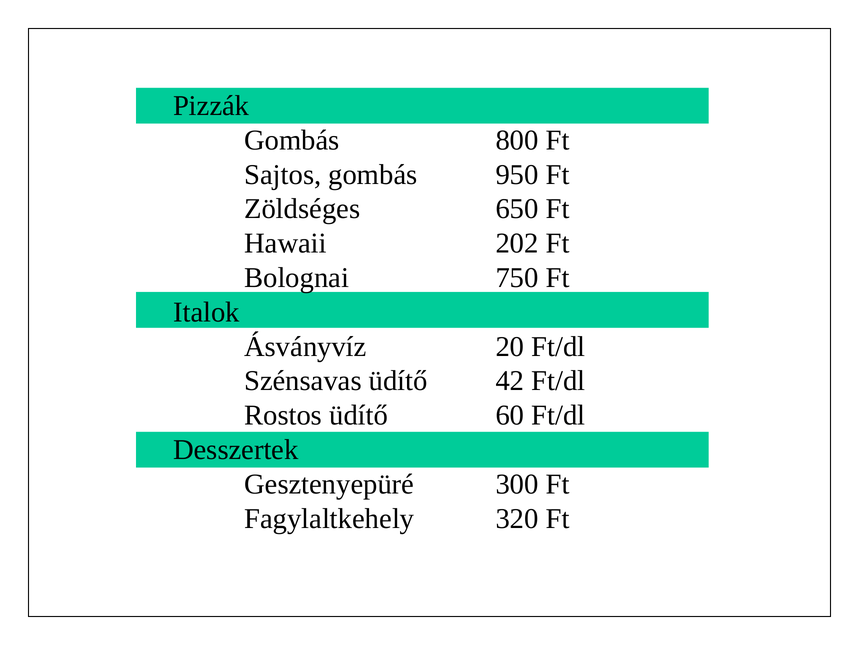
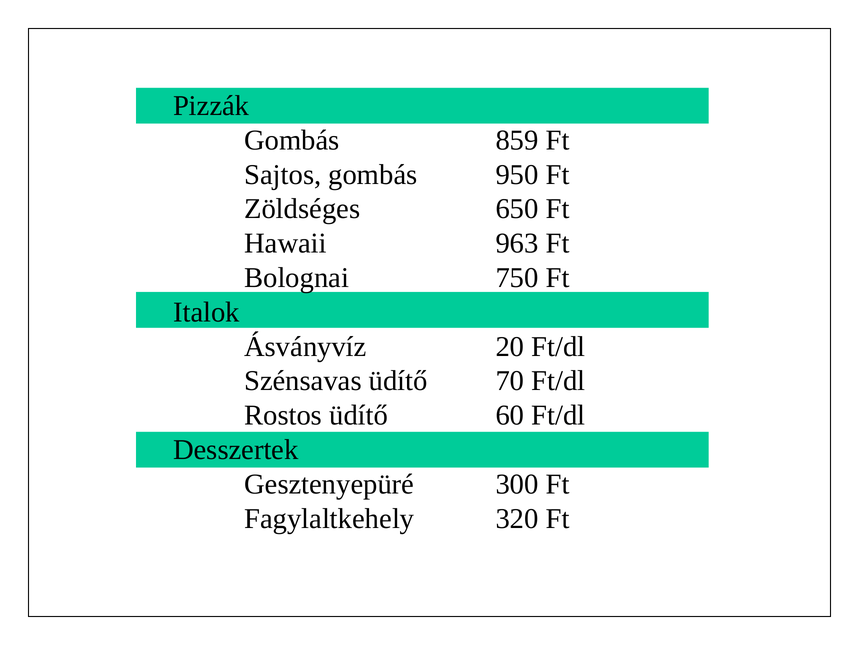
800: 800 -> 859 (517, 140)
202: 202 -> 963 (517, 243)
42: 42 -> 70 (510, 381)
